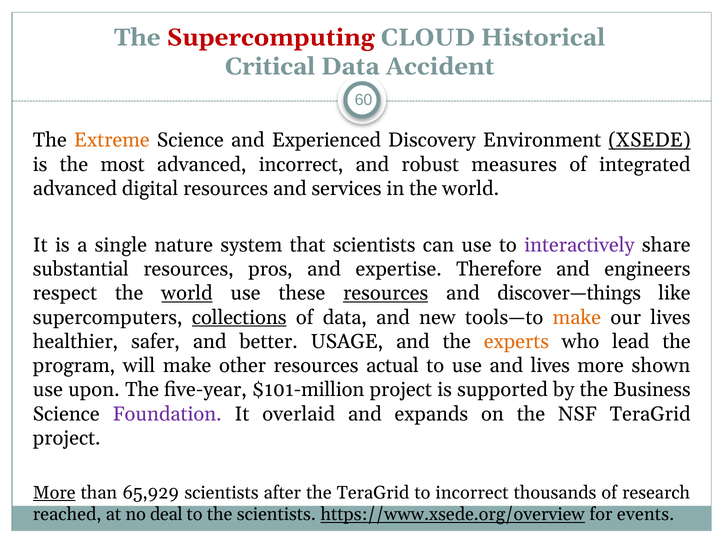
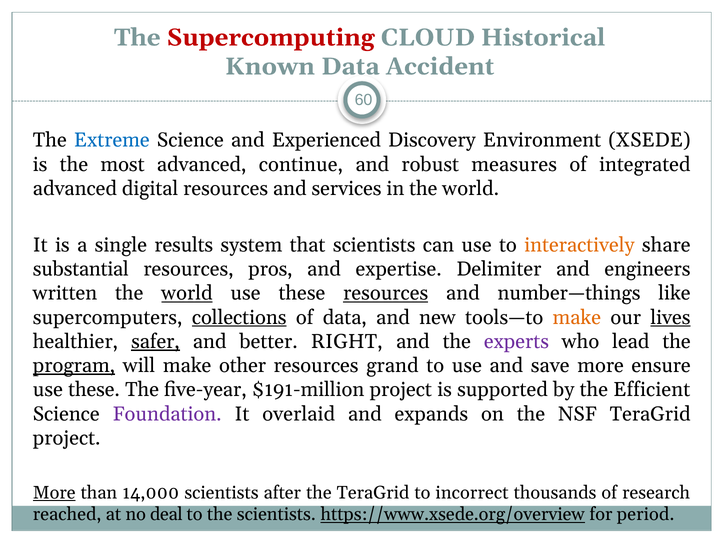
Critical: Critical -> Known (270, 66)
Extreme colour: orange -> blue (112, 140)
XSEDE underline: present -> none (649, 140)
advanced incorrect: incorrect -> continue (301, 164)
nature: nature -> results (184, 245)
interactively colour: purple -> orange (579, 245)
Therefore: Therefore -> Delimiter (499, 269)
respect: respect -> written (65, 293)
discover—things: discover—things -> number—things (569, 293)
lives underline: none -> present (670, 317)
safer underline: none -> present (156, 342)
USAGE: USAGE -> RIGHT (347, 342)
experts colour: orange -> purple (516, 342)
program underline: none -> present (74, 366)
actual: actual -> grand (392, 366)
and lives: lives -> save (550, 366)
shown: shown -> ensure (661, 366)
upon: upon -> these (94, 390)
$101-million: $101-million -> $191-million (308, 390)
Business: Business -> Efficient (652, 390)
65,929: 65,929 -> 14,000 (151, 493)
events: events -> period (646, 514)
